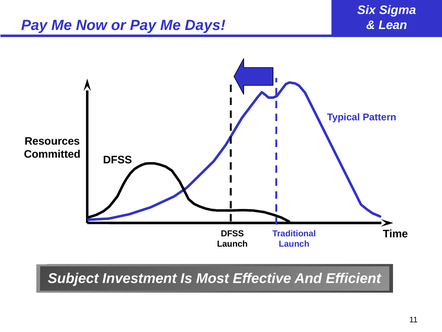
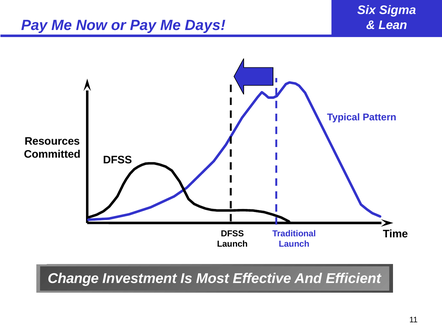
Subject: Subject -> Change (73, 278)
